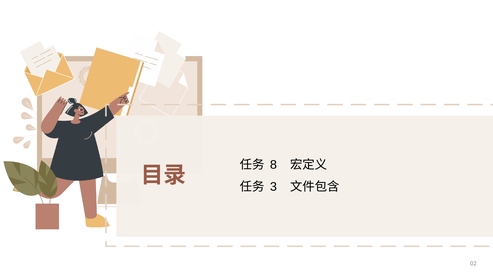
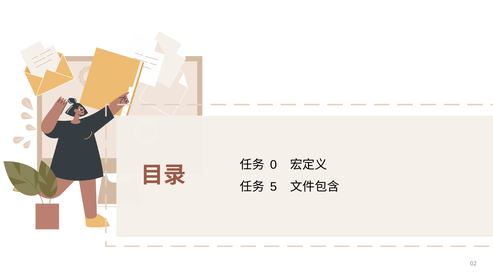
8: 8 -> 0 (273, 165)
3: 3 -> 5 (273, 187)
